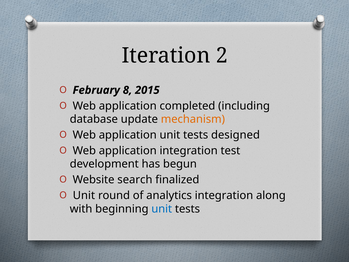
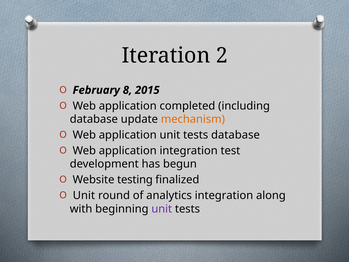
tests designed: designed -> database (235, 135)
search: search -> testing (135, 180)
unit colour: blue -> purple (162, 209)
